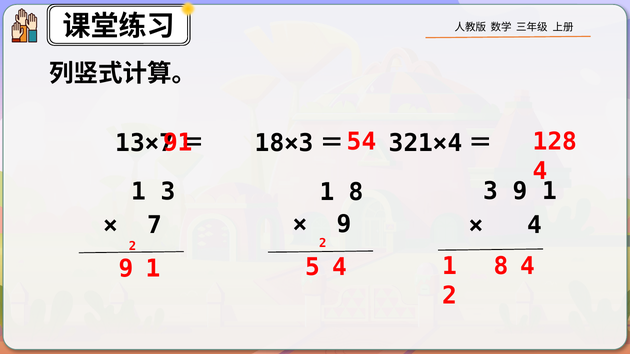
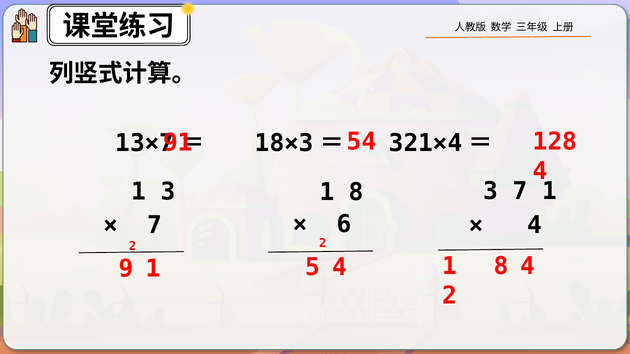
3 9: 9 -> 7 (520, 192)
9: 9 -> 6 (344, 224)
